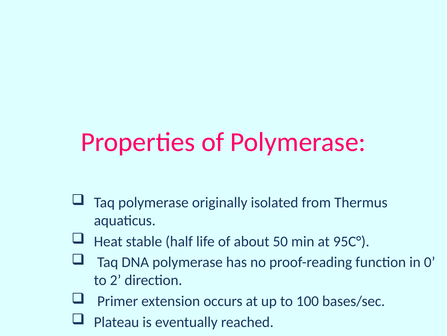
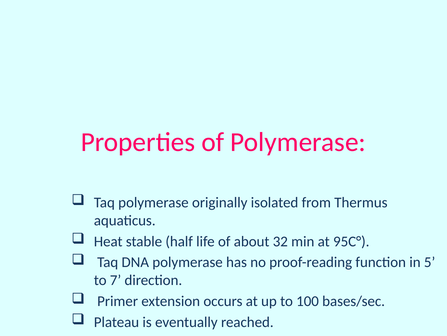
50: 50 -> 32 (280, 241)
0: 0 -> 5 (430, 262)
2: 2 -> 7 (116, 280)
